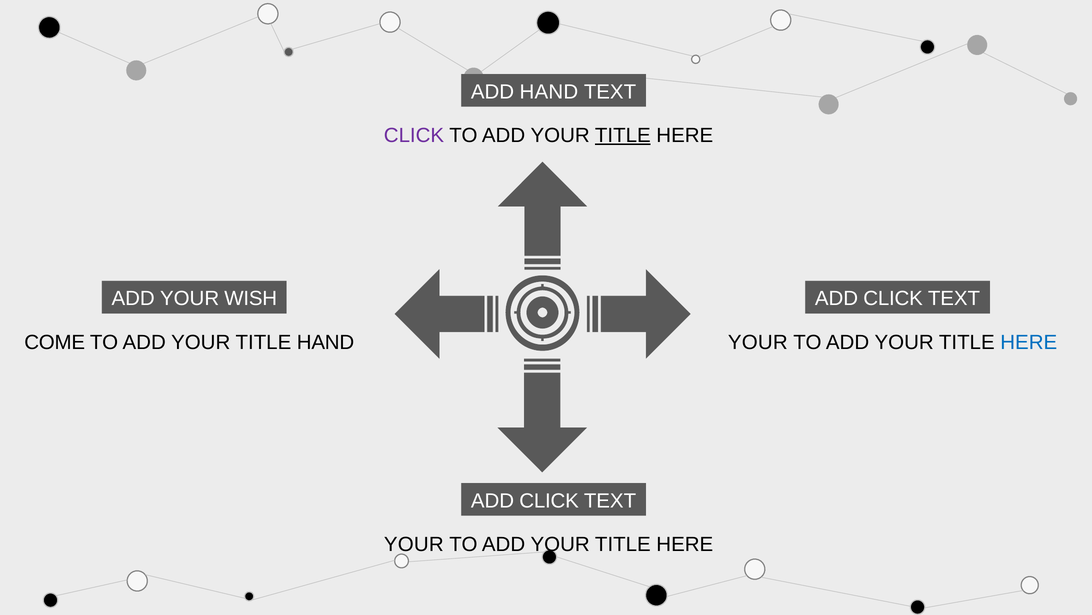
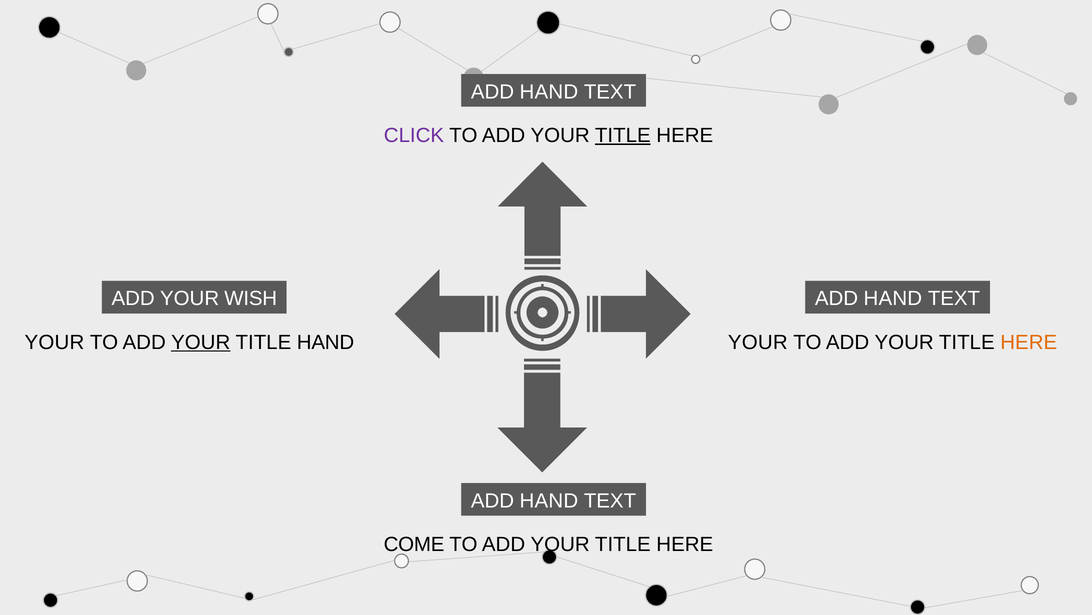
CLICK: CLICK -> HAND (893, 298)
COME: COME -> YOUR (54, 342)
YOUR underline: none -> present (201, 342)
HERE colour: blue -> orange (1029, 342)
CLICK: CLICK -> HAND (549, 500)
YOUR: YOUR -> COME (414, 544)
